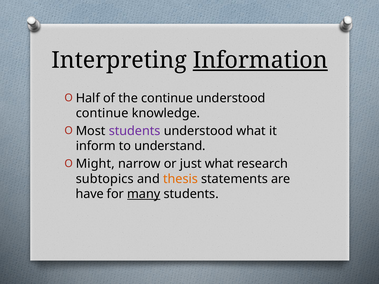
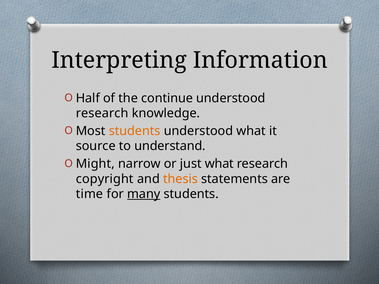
Information underline: present -> none (260, 60)
continue: continue -> research (102, 113)
students colour: purple -> orange (135, 131)
inform: inform -> source (96, 146)
subtopics: subtopics -> copyright (105, 179)
have: have -> time (90, 194)
